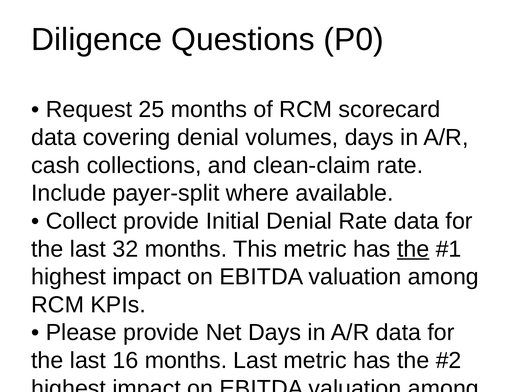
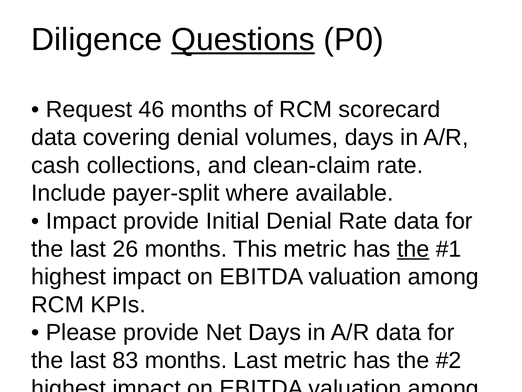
Questions underline: none -> present (243, 40)
25: 25 -> 46 (152, 109)
Collect: Collect -> Impact (81, 221)
32: 32 -> 26 (125, 249)
16: 16 -> 83 (125, 360)
